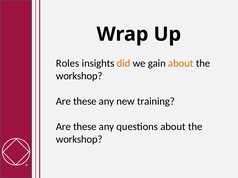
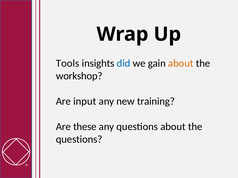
Roles: Roles -> Tools (68, 64)
did colour: orange -> blue (124, 64)
these: these -> input (85, 102)
workshop: workshop -> questions (79, 140)
